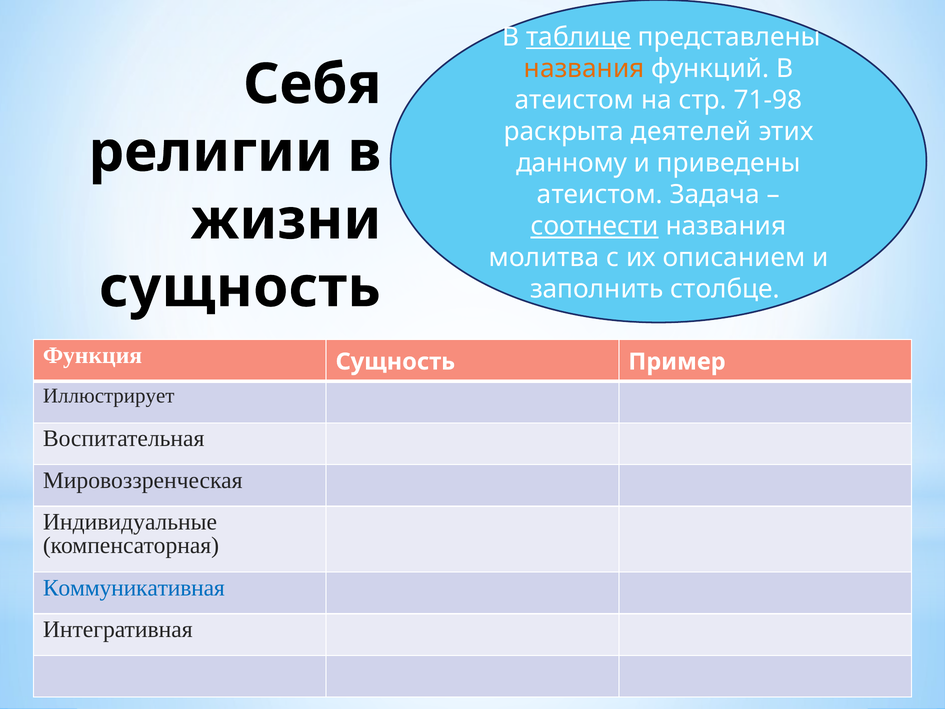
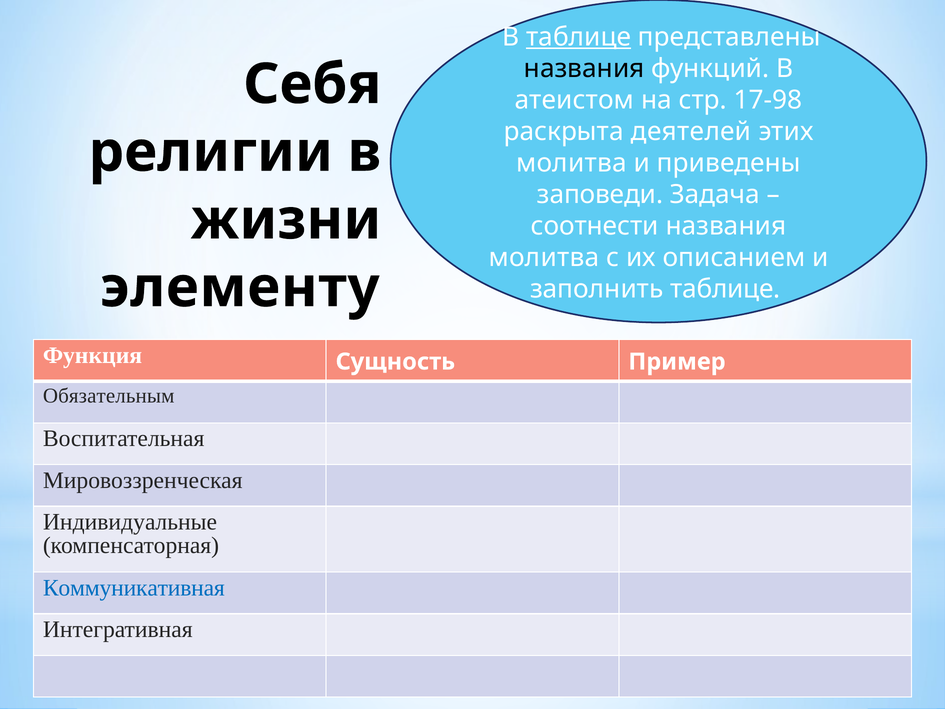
названия colour: orange -> black (584, 69)
71-98: 71-98 -> 17-98 (768, 100)
данному: данному -> молитва (571, 163)
атеистом: атеистом -> заповеди (600, 195)
соотнести underline: present -> none (595, 226)
сущность: сущность -> элементу (240, 287)
заполнить столбце: столбце -> таблице (725, 289)
Иллюстрирует: Иллюстрирует -> Обязательным (109, 396)
